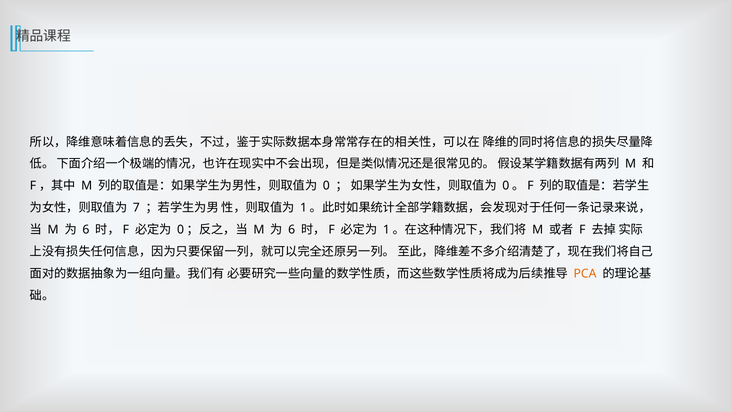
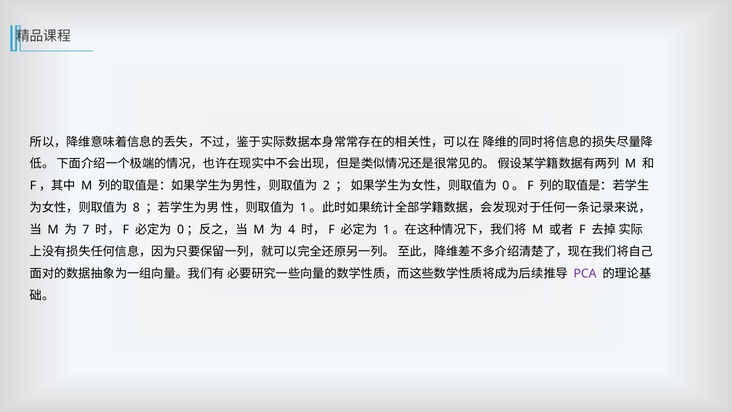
0: 0 -> 2 (326, 186)
7: 7 -> 8 (136, 208)
6: 6 -> 7 (86, 230)
6: 6 -> 4 (292, 230)
PCA colour: orange -> purple (585, 274)
